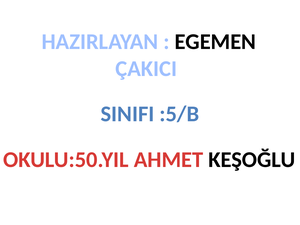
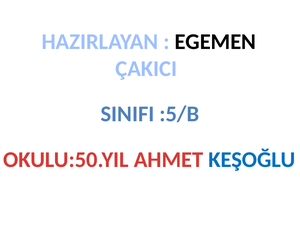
KEŞOĞLU colour: black -> blue (252, 160)
